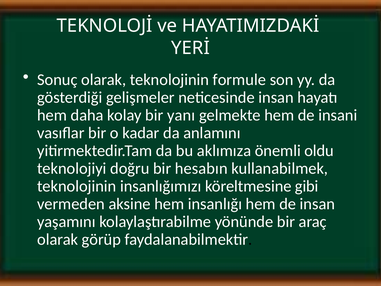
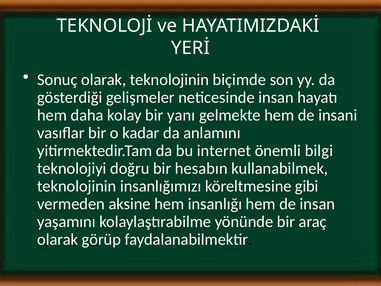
formule: formule -> biçimde (239, 80)
aklımıza: aklımıza -> internet (224, 150)
oldu: oldu -> bilgi (319, 150)
